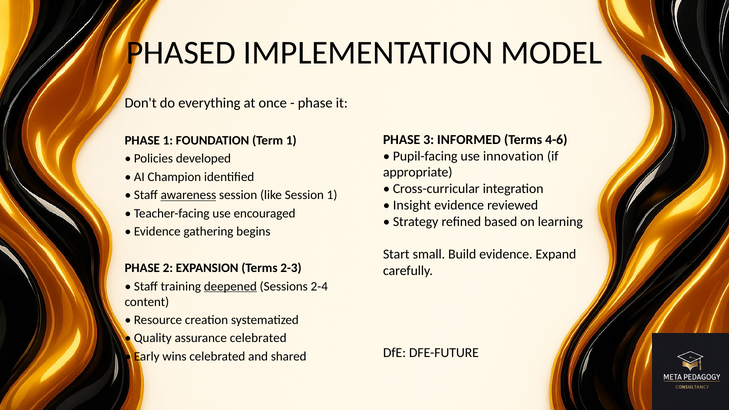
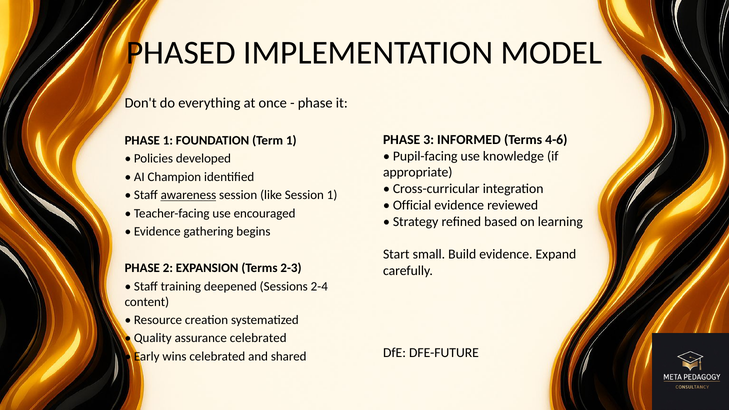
innovation: innovation -> knowledge (513, 156)
Insight: Insight -> Official (412, 205)
deepened underline: present -> none (230, 286)
